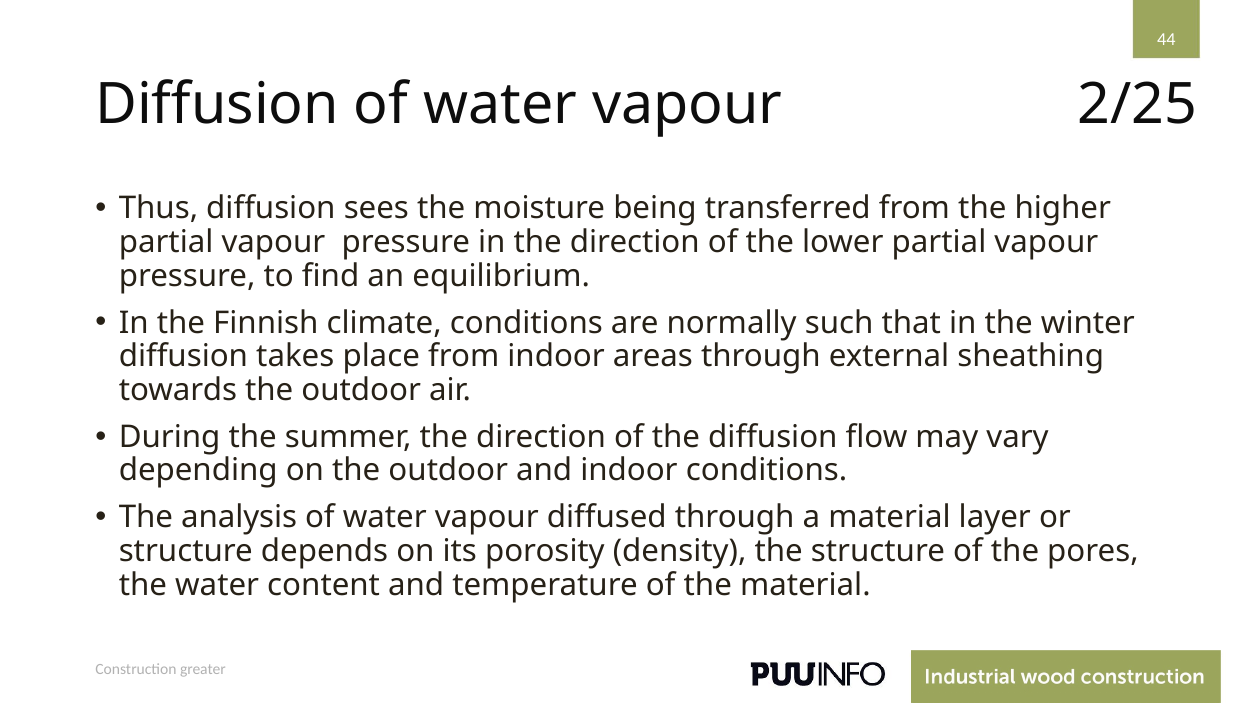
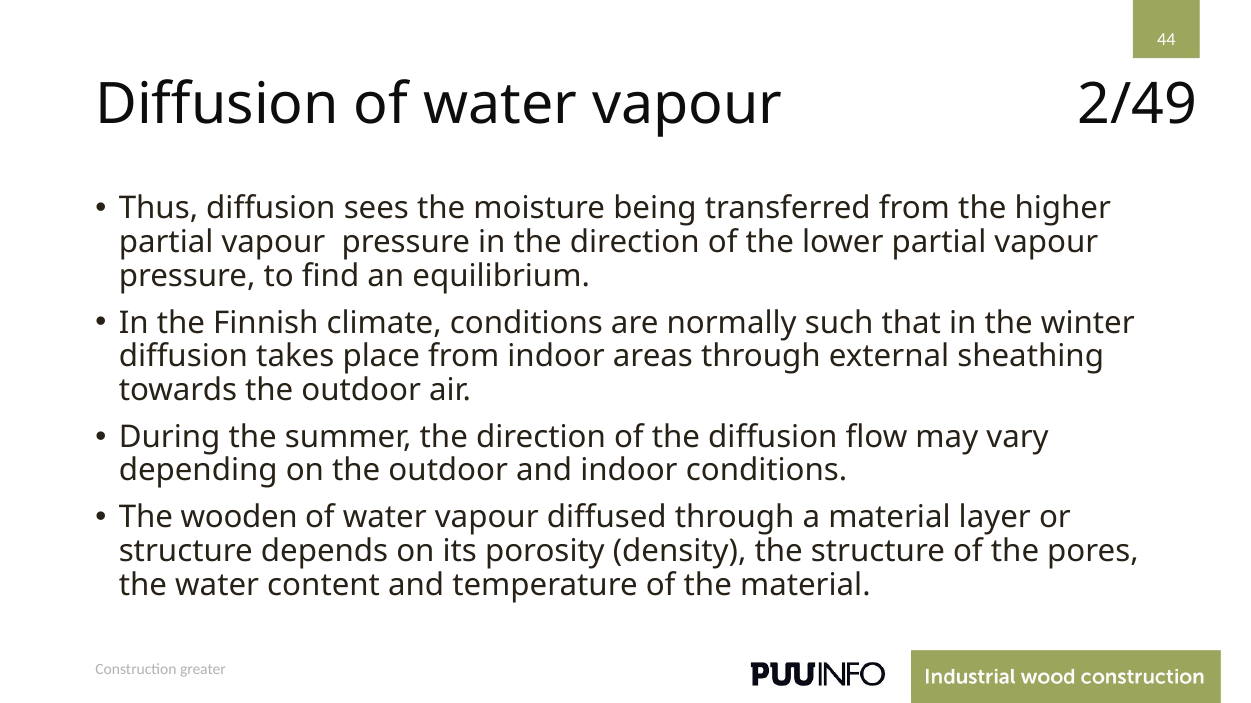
2/25: 2/25 -> 2/49 (1137, 105)
analysis: analysis -> wooden (239, 518)
